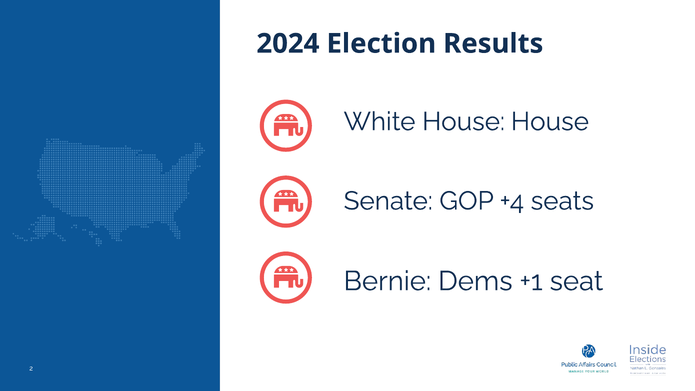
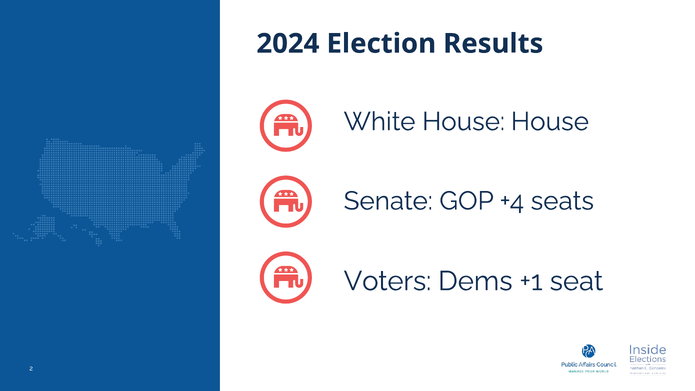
Bernie: Bernie -> Voters (387, 281)
